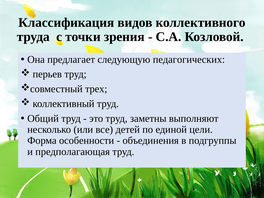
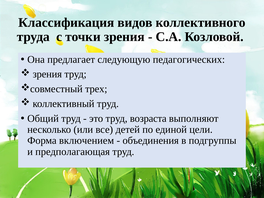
перьев: перьев -> зрения (47, 74)
заметны: заметны -> возраста (148, 118)
особенности: особенности -> включением (87, 141)
